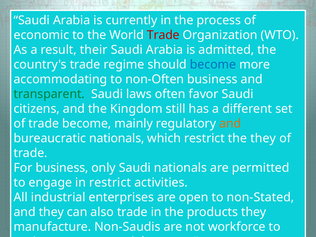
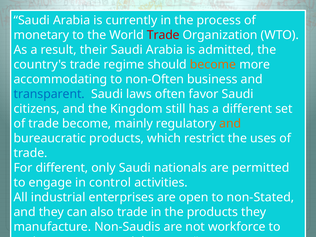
economic: economic -> monetary (41, 35)
become colour: blue -> orange (213, 64)
transparent colour: green -> blue (49, 94)
bureaucratic nationals: nationals -> products (117, 138)
the they: they -> uses (263, 138)
For business: business -> different (62, 168)
in restrict: restrict -> control (110, 183)
